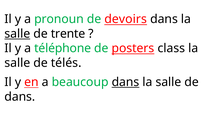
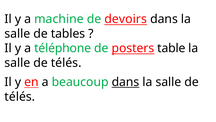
pronoun: pronoun -> machine (59, 19)
salle underline: present -> none (17, 34)
trente: trente -> tables (68, 34)
class: class -> table (171, 48)
dans: dans -> télés (20, 96)
